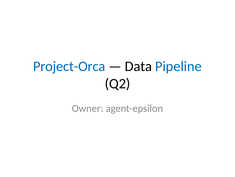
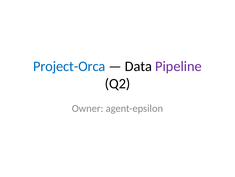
Pipeline colour: blue -> purple (178, 66)
